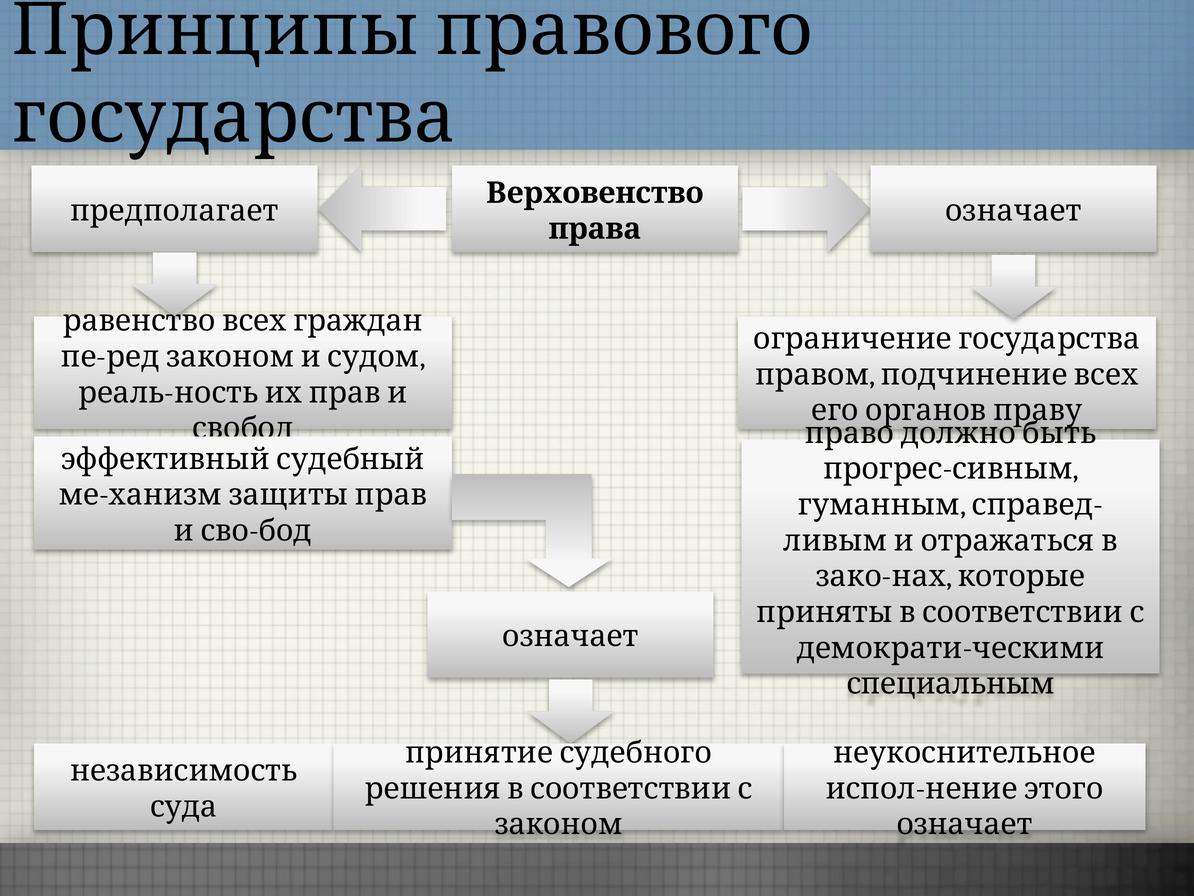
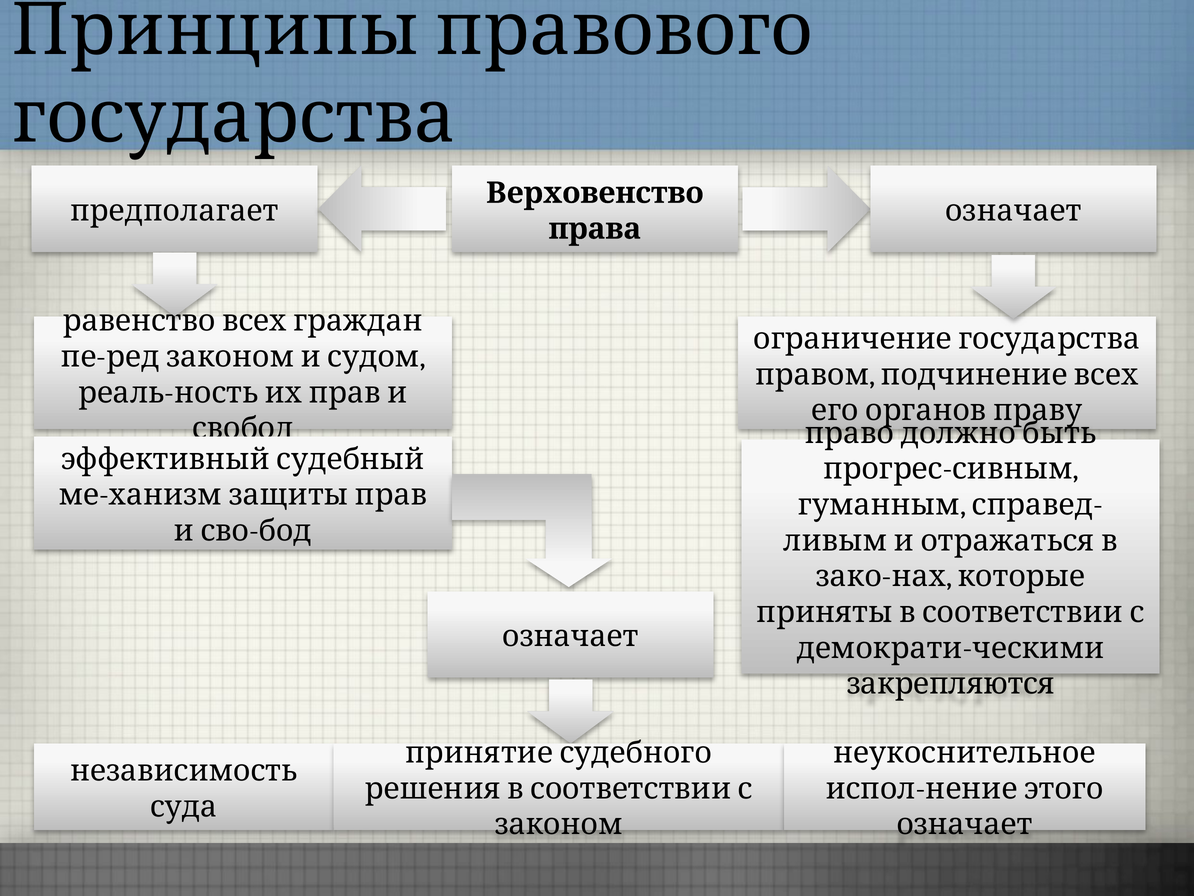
специальным: специальным -> закрепляются (951, 684)
